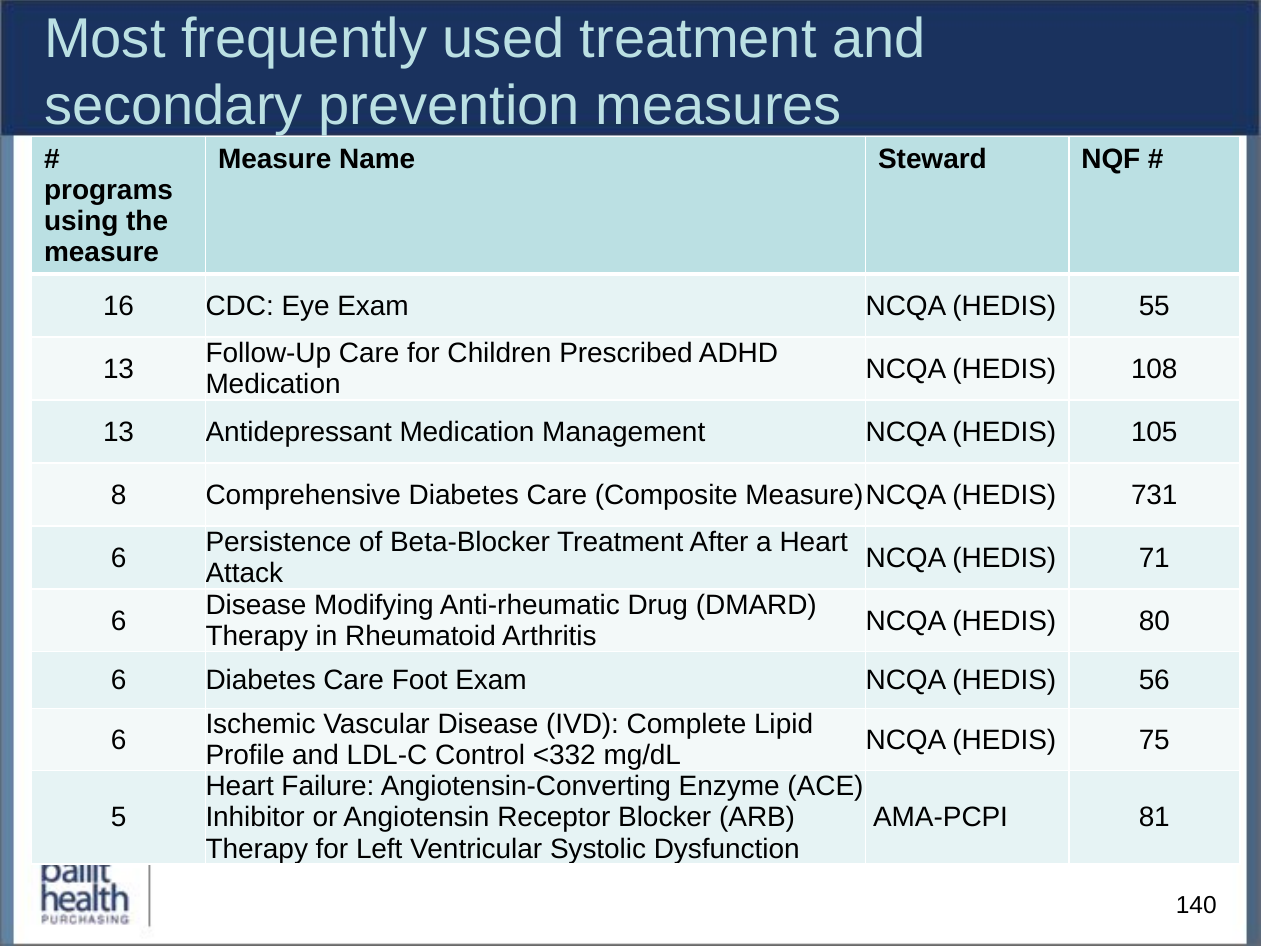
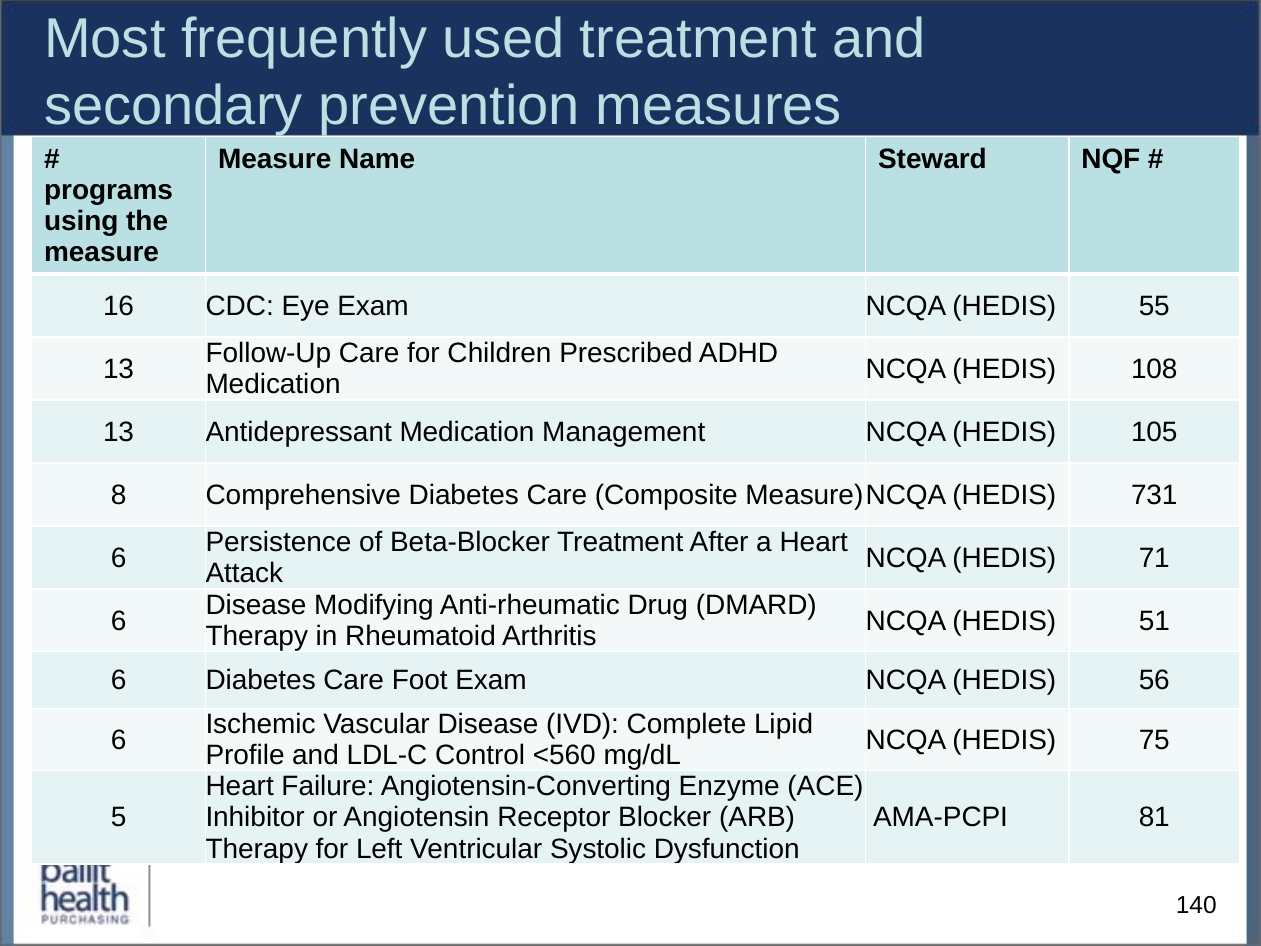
80: 80 -> 51 (1154, 621)
<332: <332 -> <560 (564, 755)
